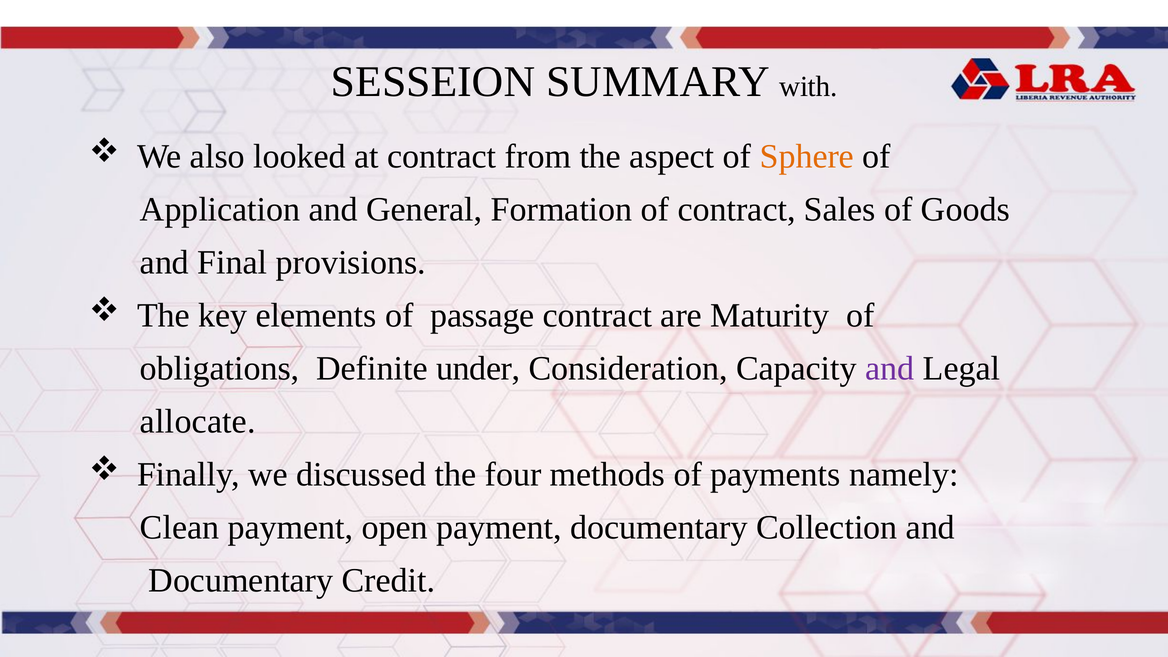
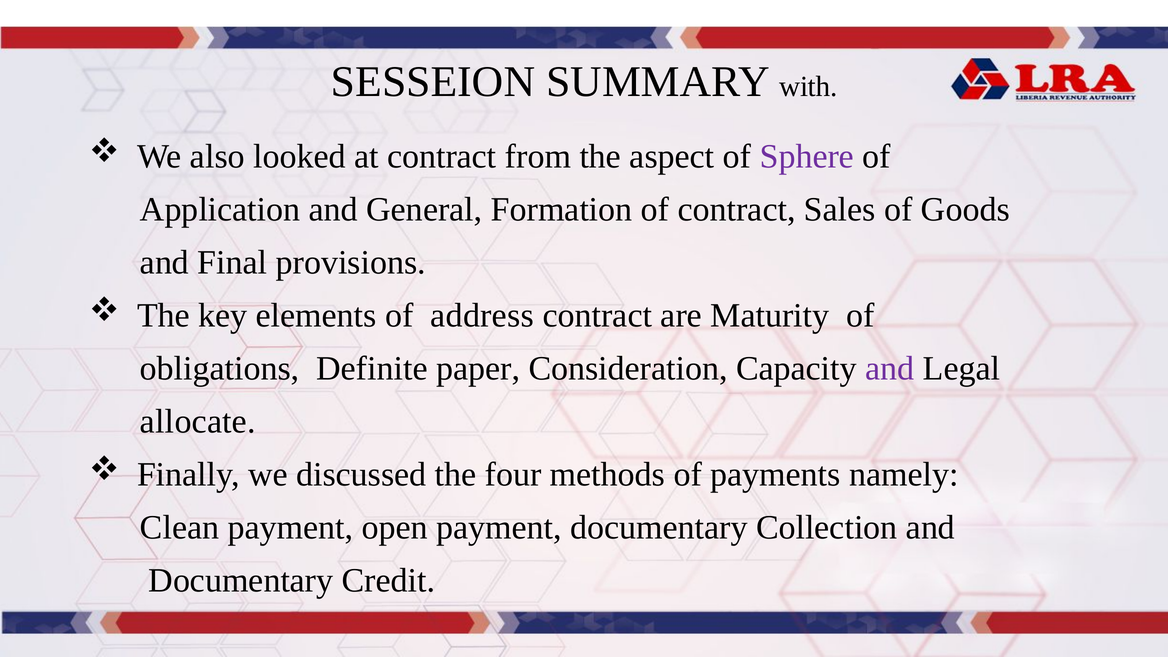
Sphere colour: orange -> purple (807, 157)
passage: passage -> address (482, 315)
under: under -> paper (478, 368)
